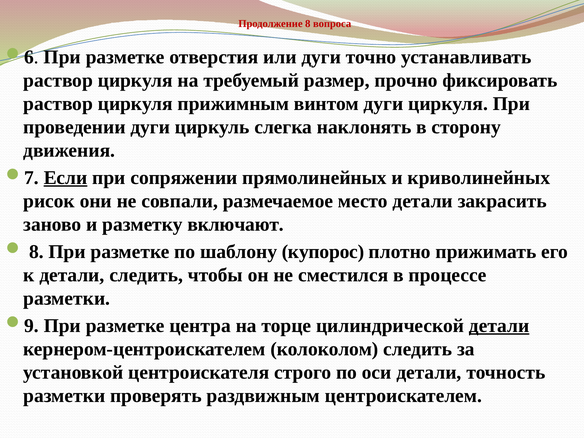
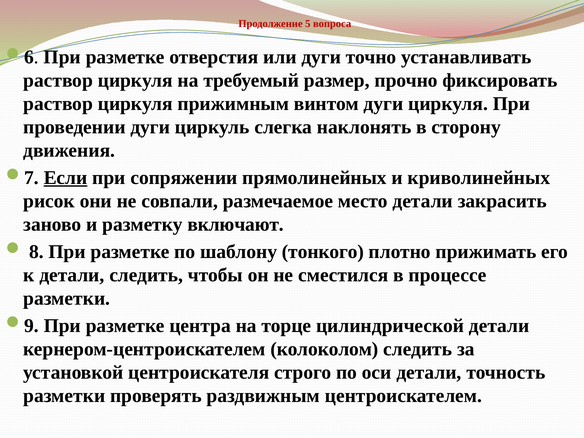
Продолжение 8: 8 -> 5 (308, 24)
купорос: купорос -> тонкого (323, 252)
детали underline: present -> none (499, 326)
